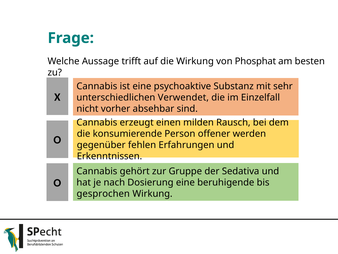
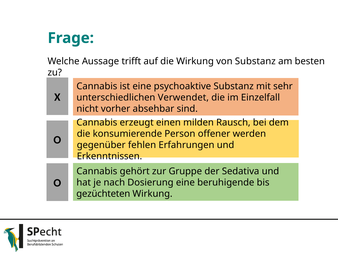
von Phosphat: Phosphat -> Substanz (255, 61)
gesprochen: gesprochen -> gezüchteten (103, 193)
